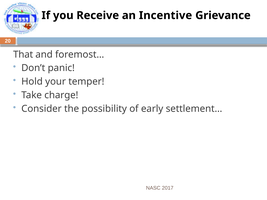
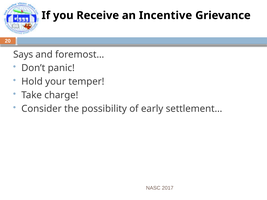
That: That -> Says (23, 54)
